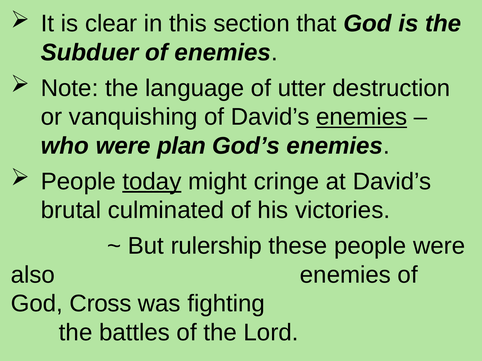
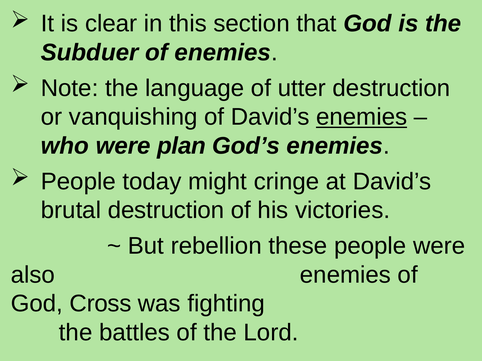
today underline: present -> none (152, 182)
brutal culminated: culminated -> destruction (166, 211)
rulership: rulership -> rebellion (216, 246)
